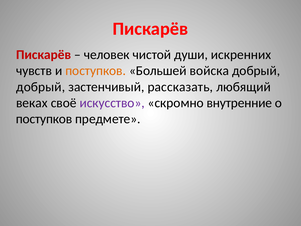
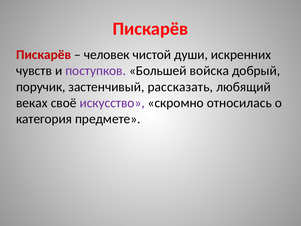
поступков colour: orange -> purple (96, 71)
добрый: добрый -> поручик (41, 87)
внутренние: внутренние -> относилась (239, 103)
поступков: поступков -> категория (44, 119)
